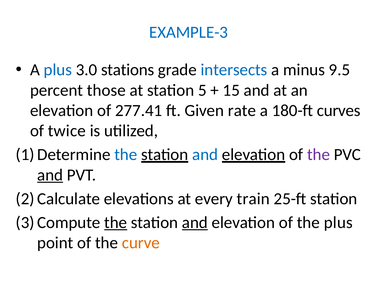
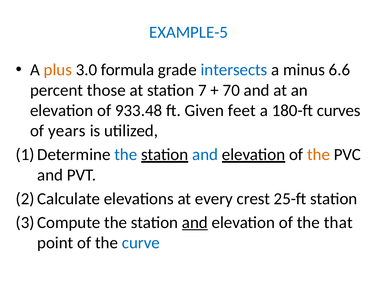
EXAMPLE-3: EXAMPLE-3 -> EXAMPLE-5 (189, 32)
plus colour: blue -> orange (58, 70)
stations: stations -> formula (128, 70)
9.5: 9.5 -> 6.6 (339, 70)
5: 5 -> 7 (202, 90)
15: 15 -> 70 (231, 90)
277.41: 277.41 -> 933.48 (139, 110)
rate: rate -> feet (242, 110)
twice: twice -> years (67, 131)
the colour: purple -> orange (318, 154)
and underline: present -> none (50, 175)
train: train -> crest (253, 199)
the underline: present -> none (116, 222)
the plus: plus -> that (338, 222)
curve colour: orange -> blue (141, 243)
